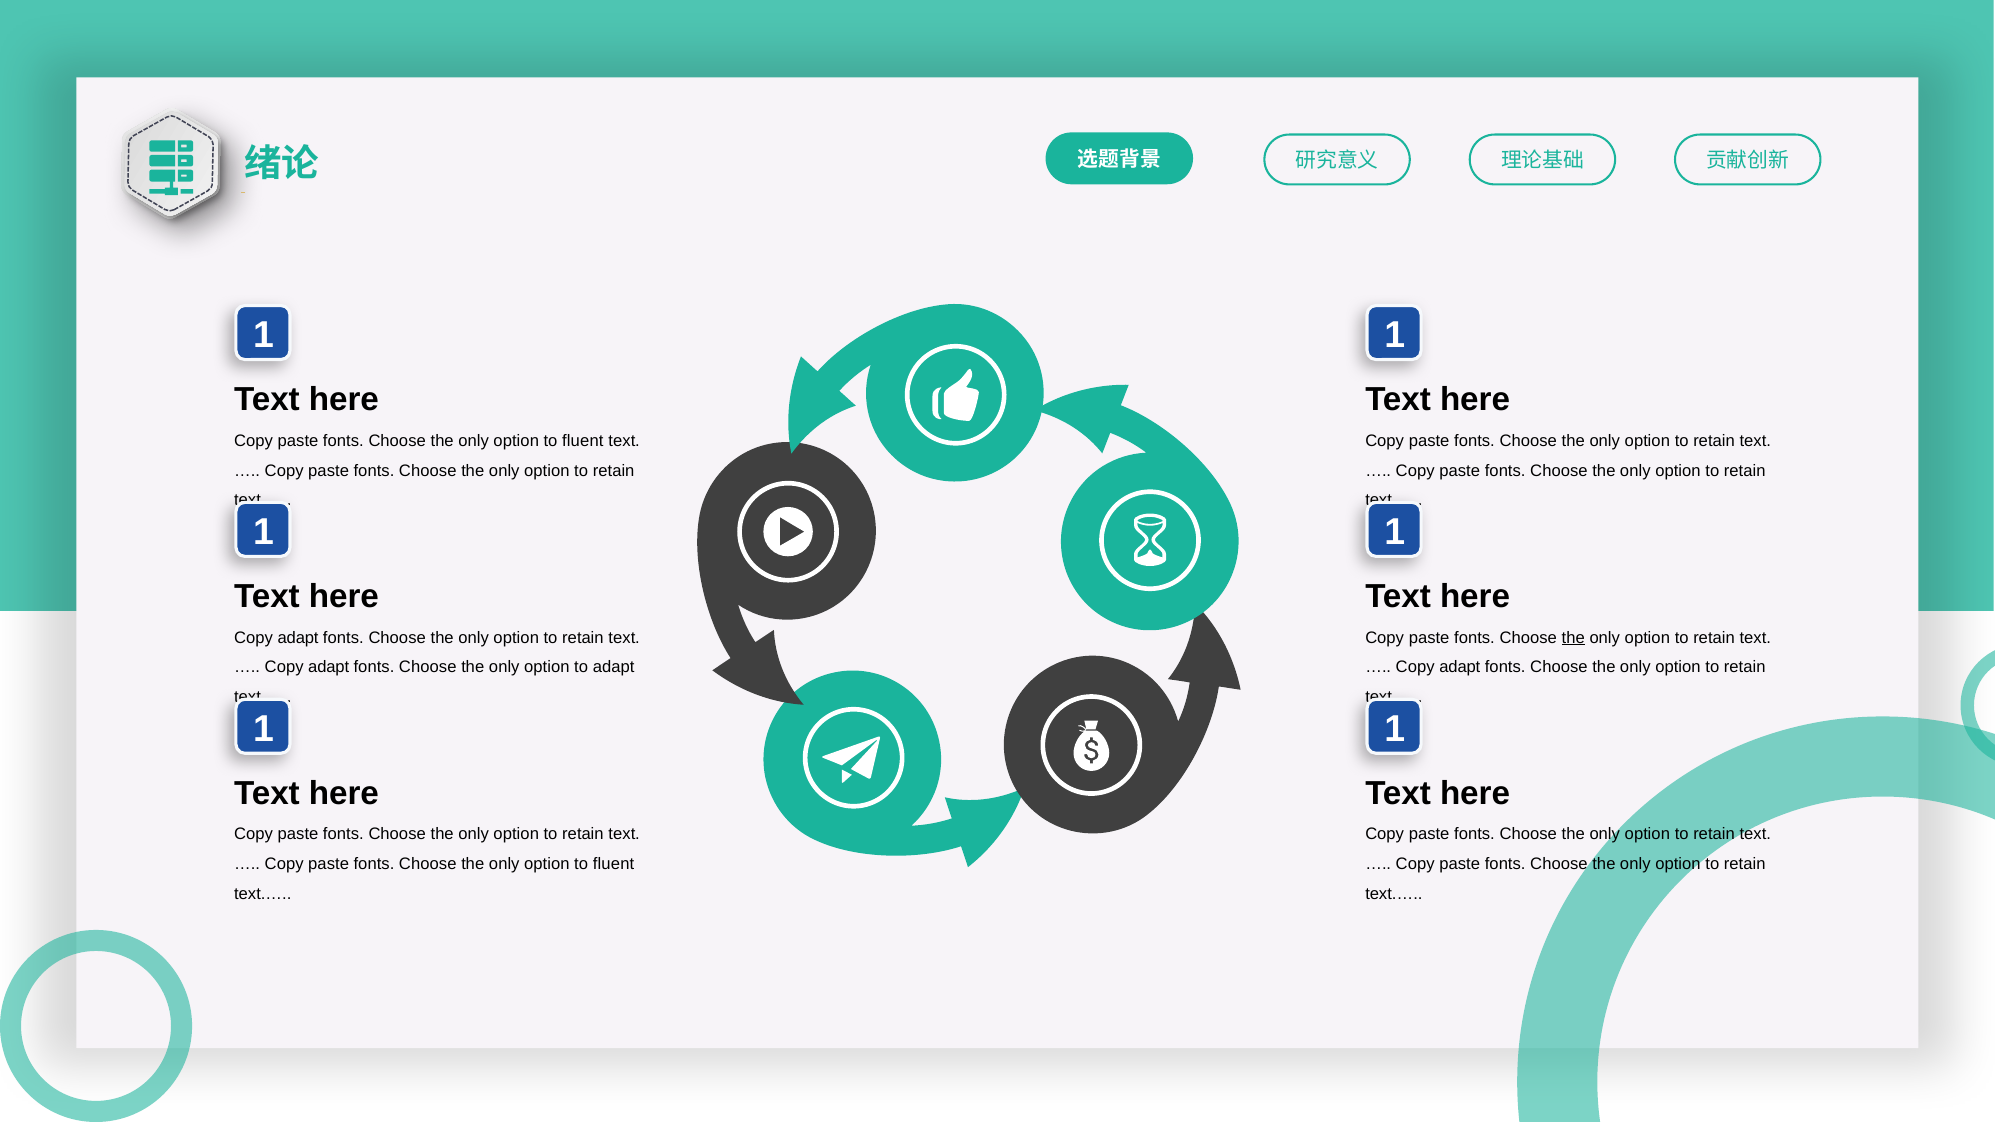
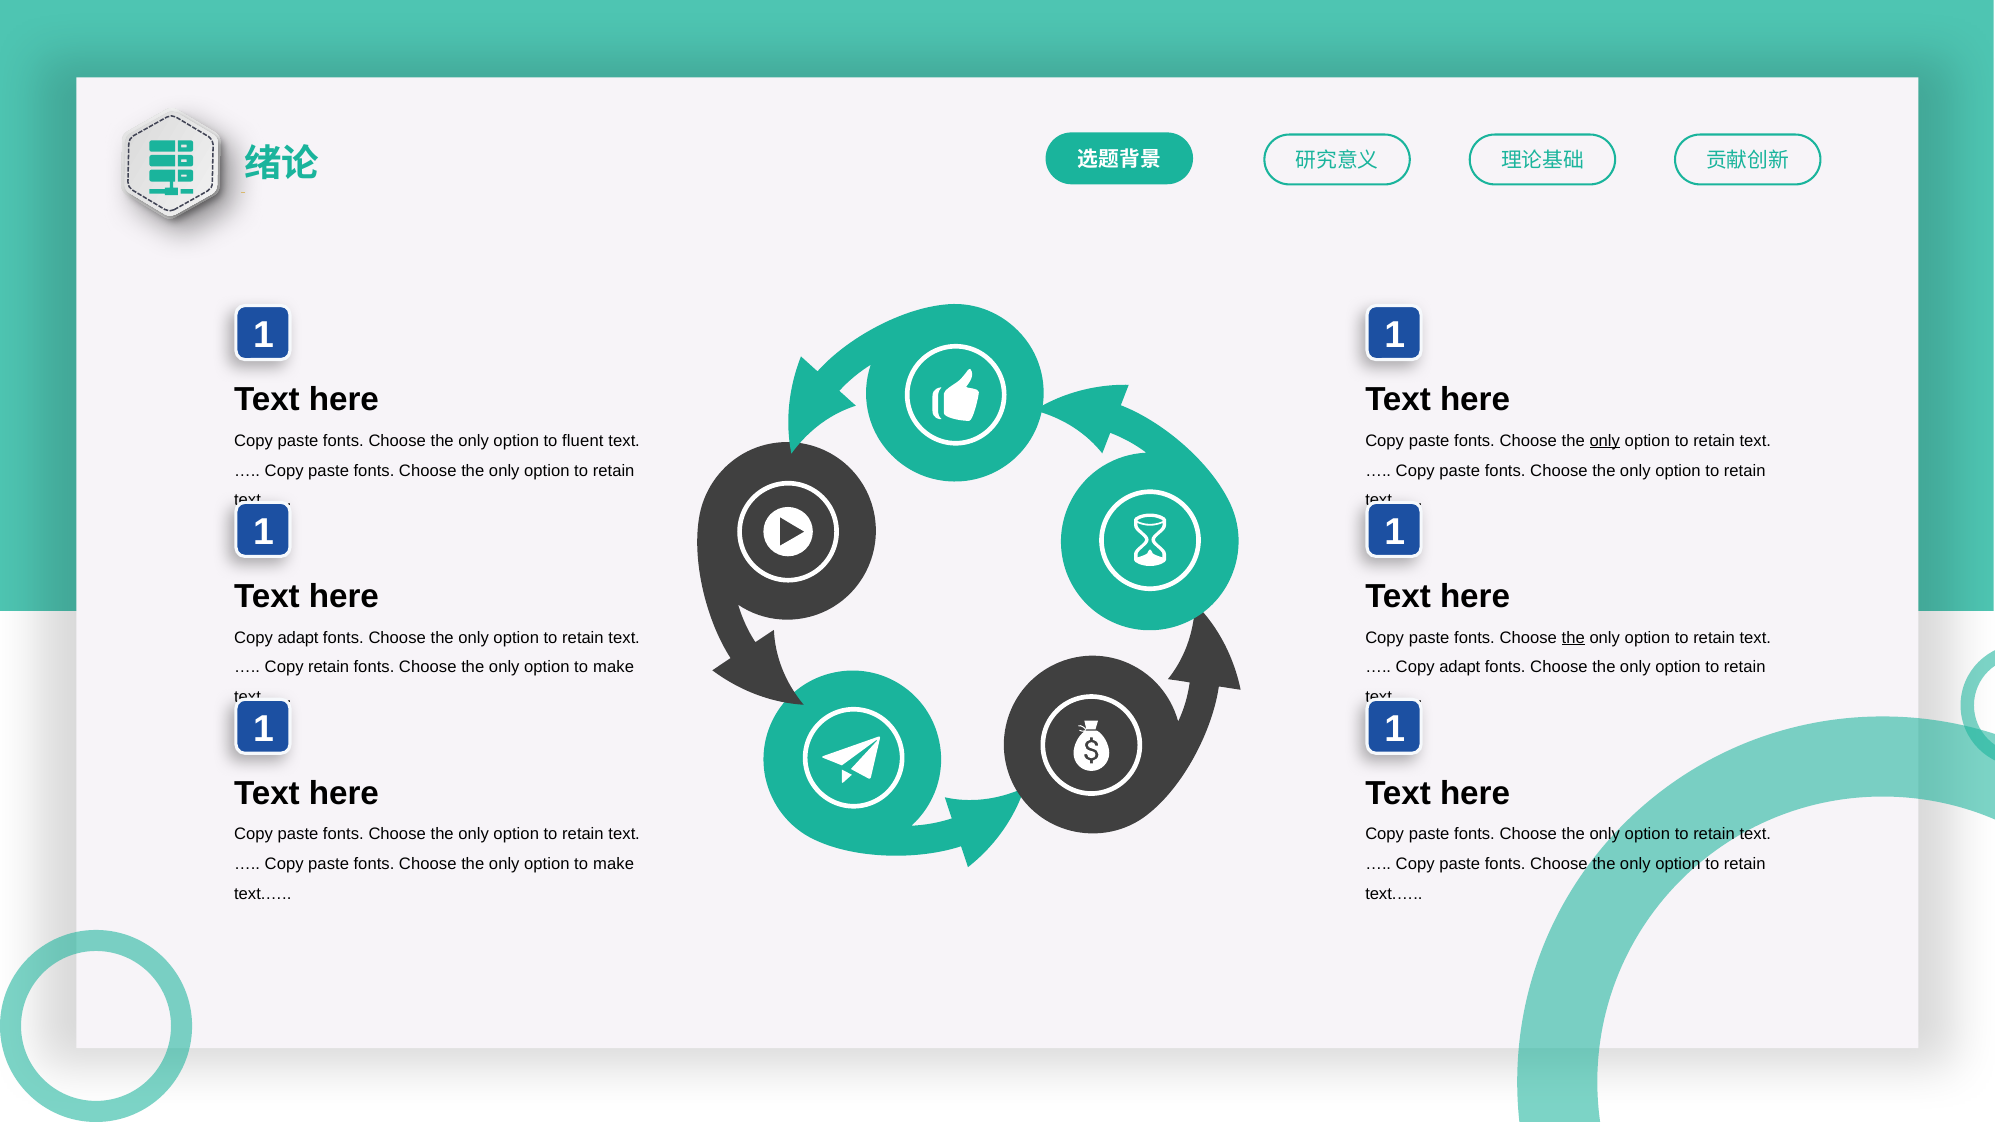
only underline: none -> present (1605, 441)
adapt: adapt -> retain (329, 668)
adapt: adapt -> make (614, 668)
fluent: fluent -> make (614, 865)
